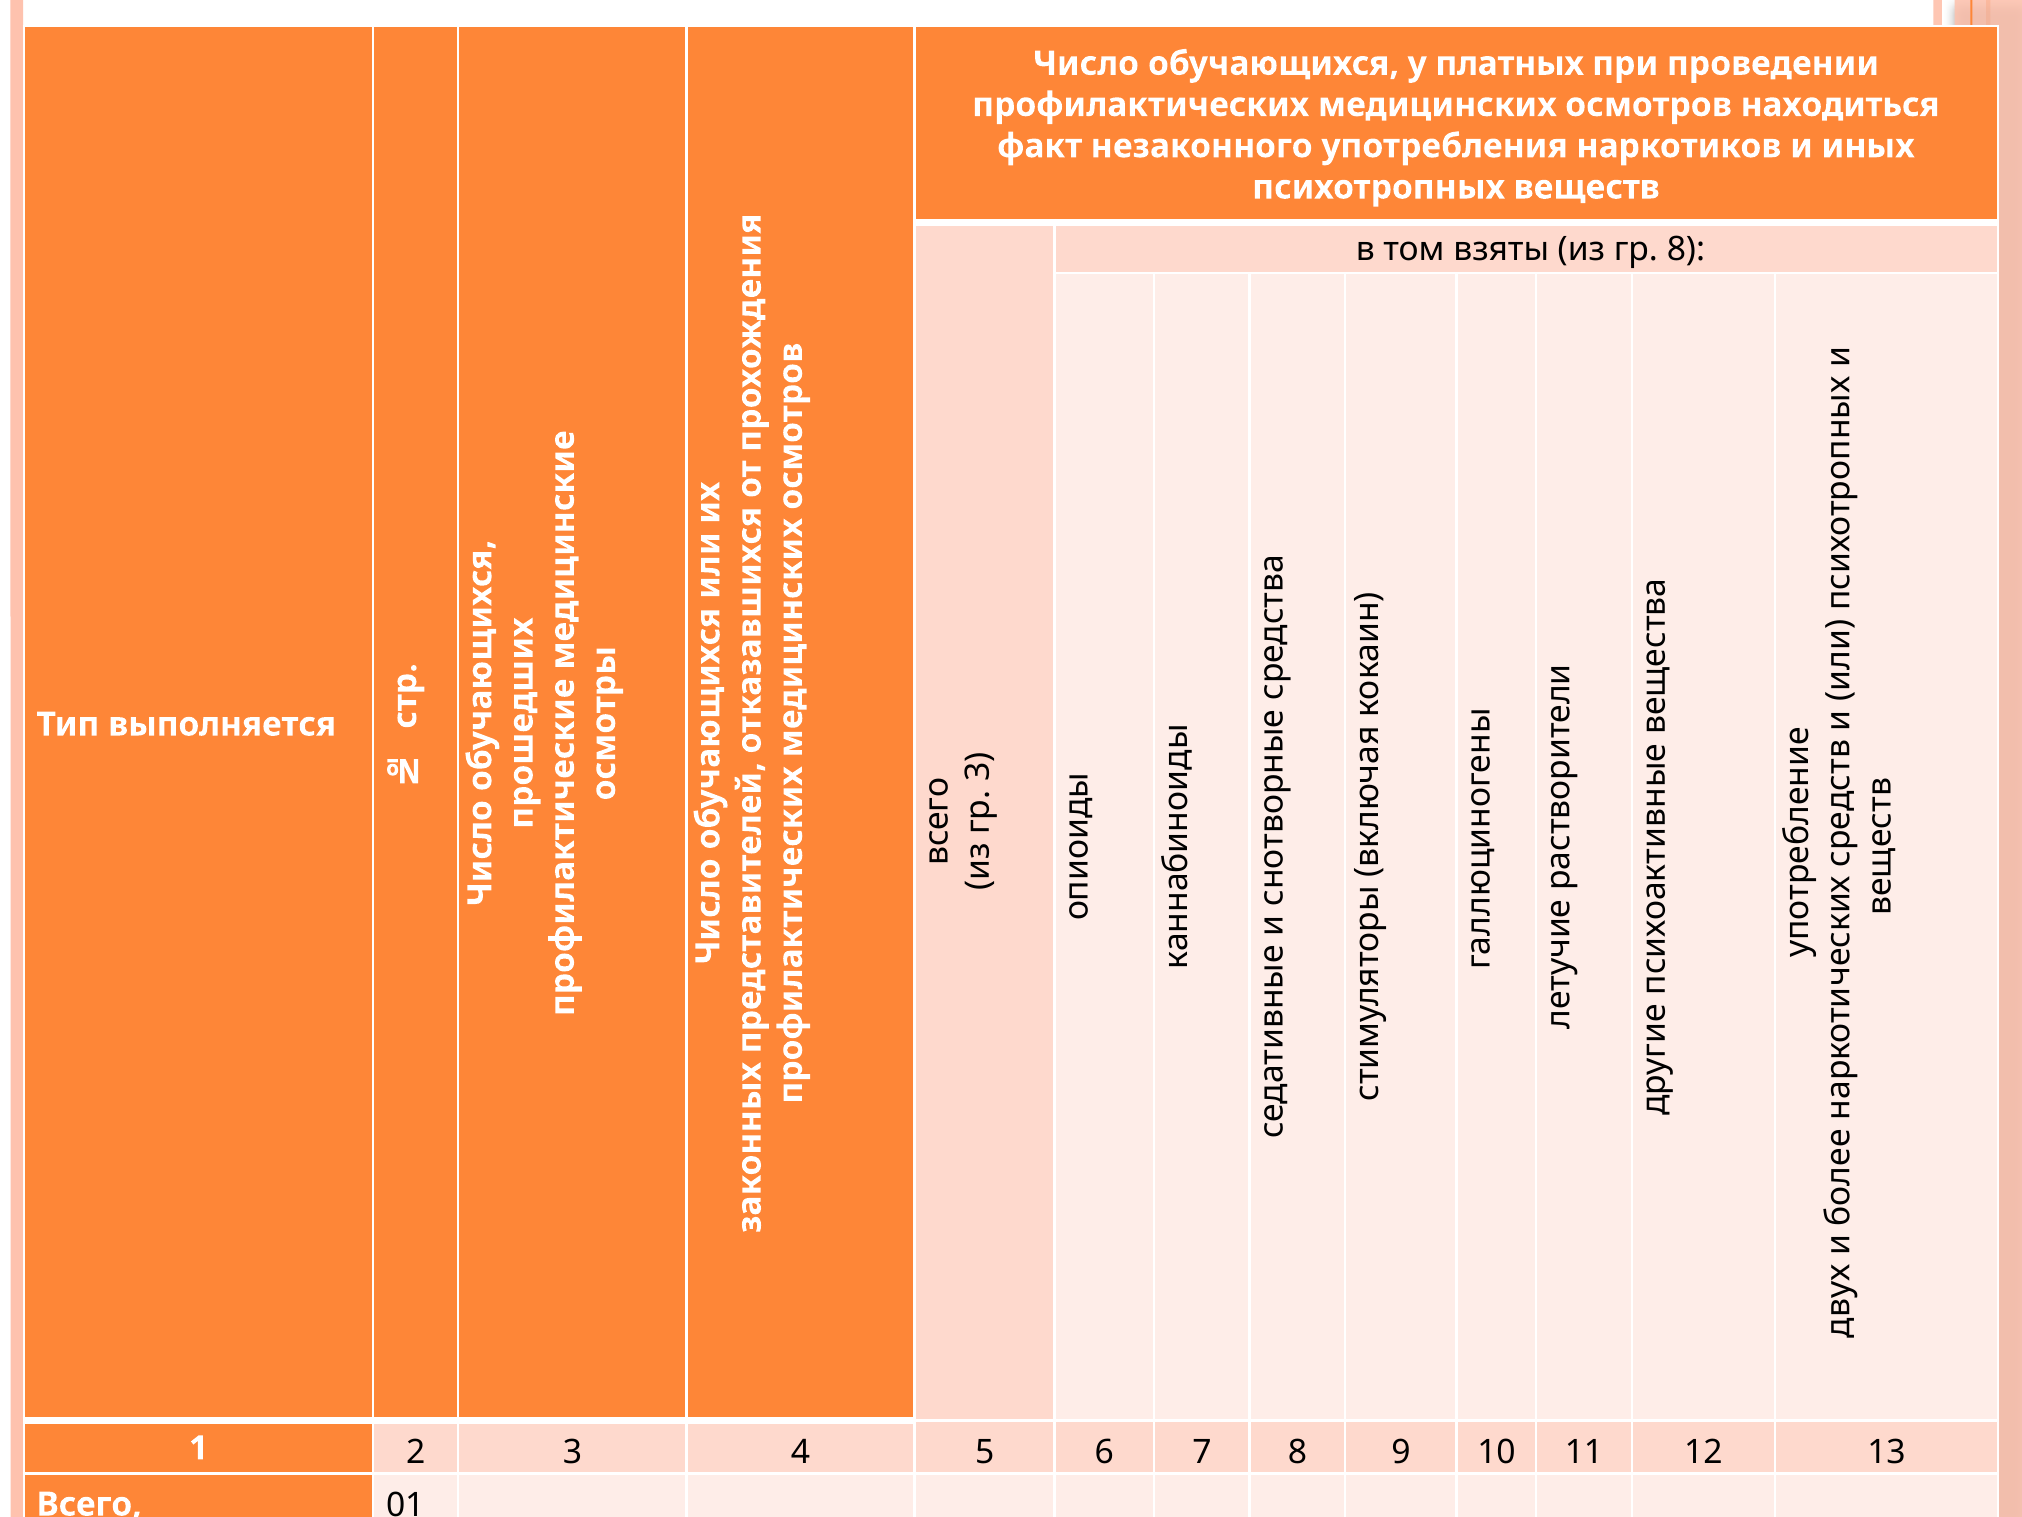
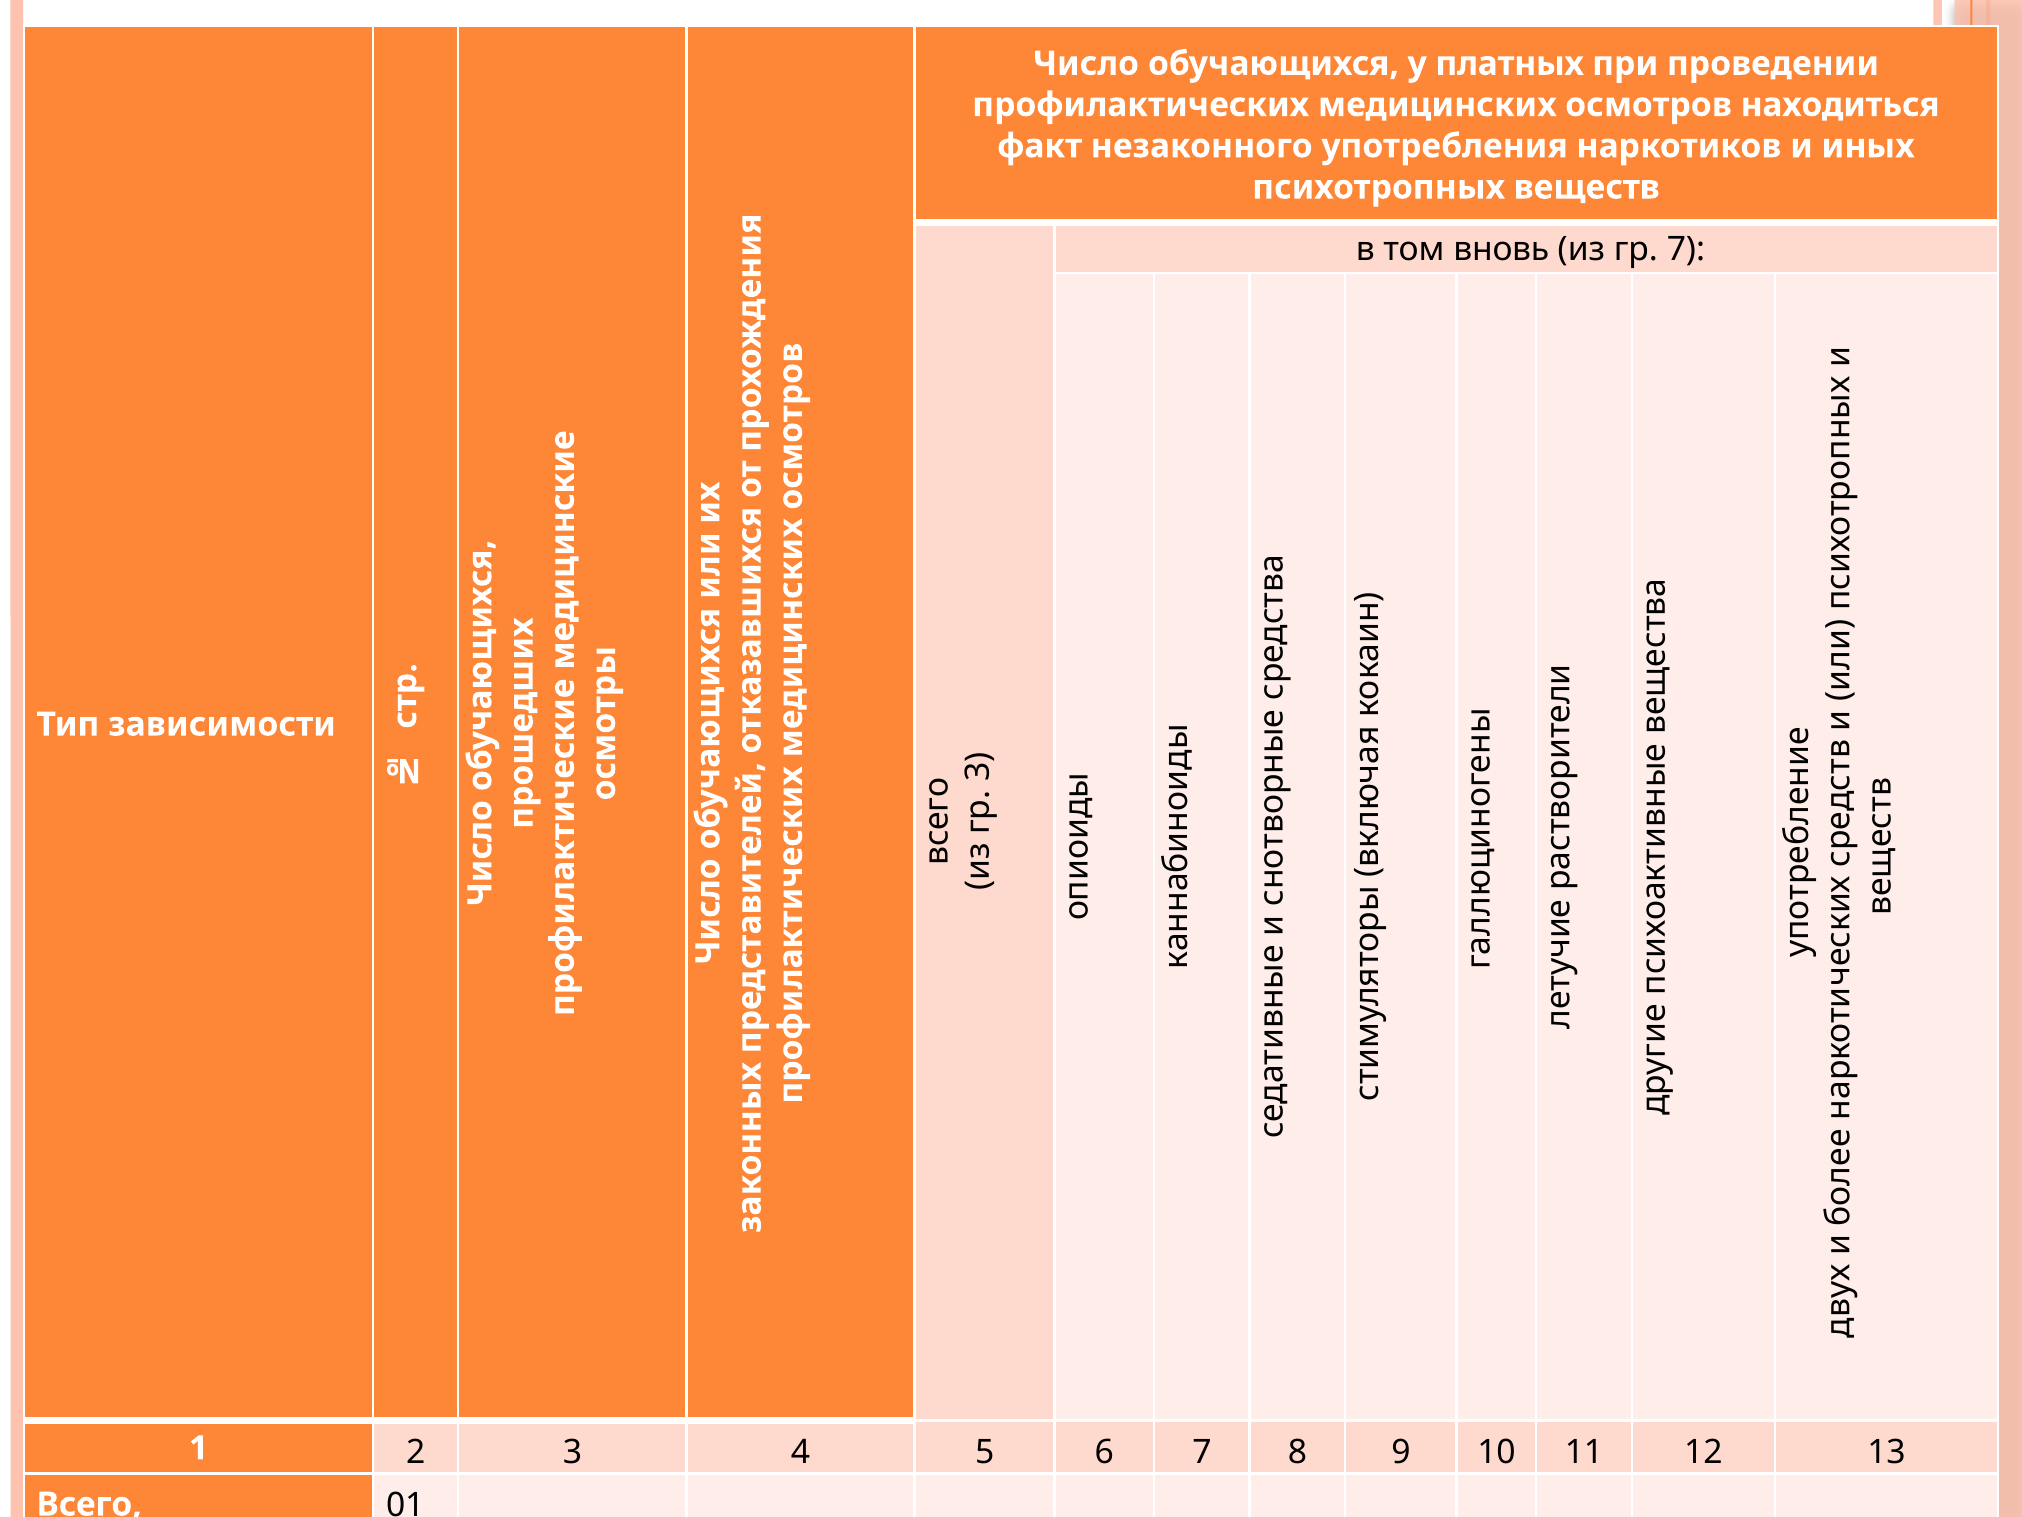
взяты: взяты -> вновь (1501, 249)
гр 8: 8 -> 7 (1686, 249)
выполняется: выполняется -> зависимости (222, 724)
